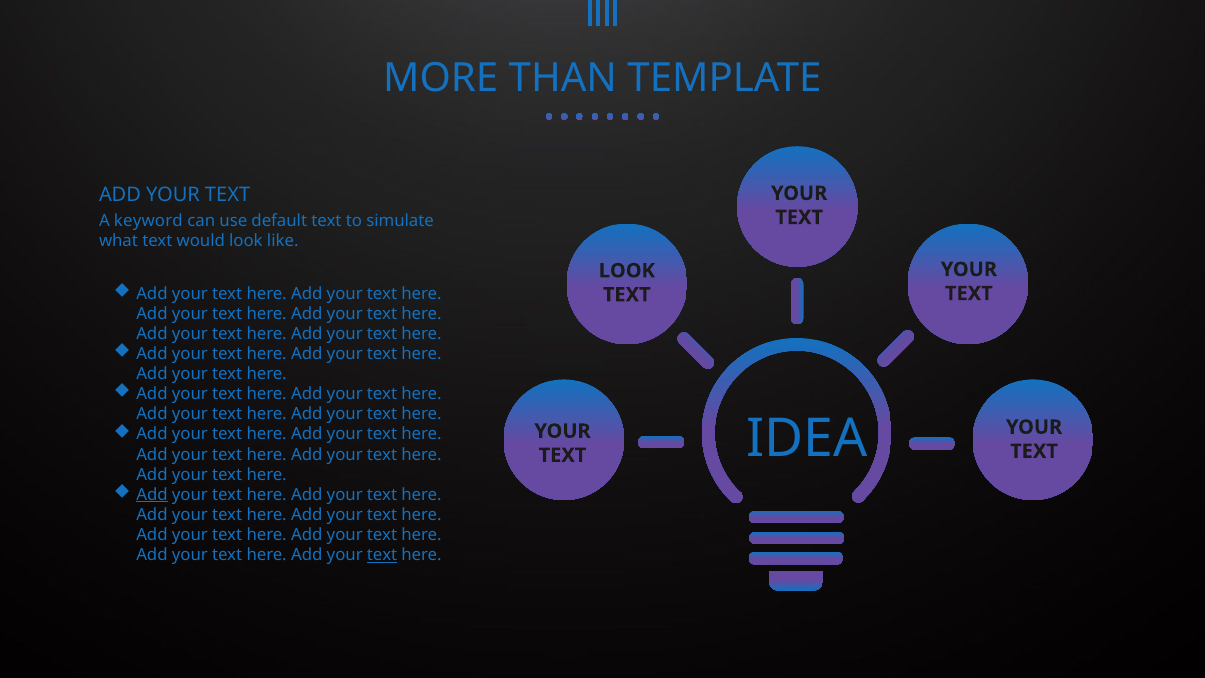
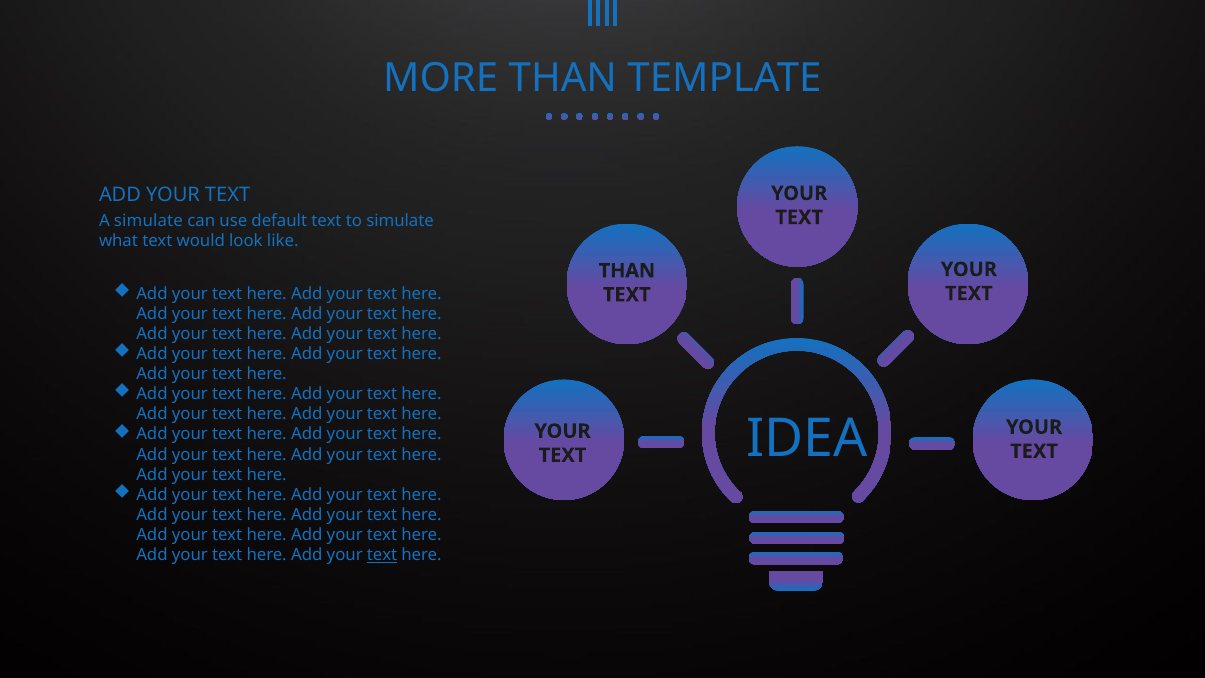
A keyword: keyword -> simulate (148, 221)
LOOK: LOOK -> THAN (627, 271)
Add underline: present -> none (152, 495)
